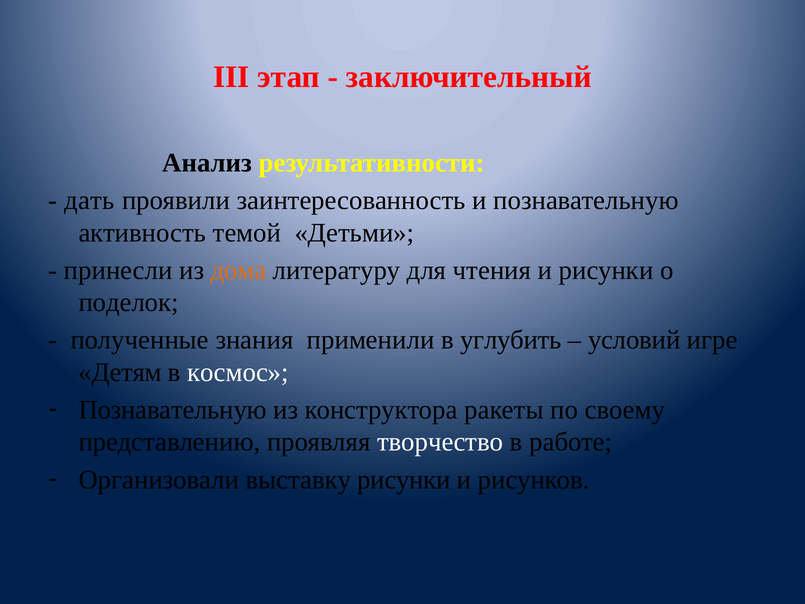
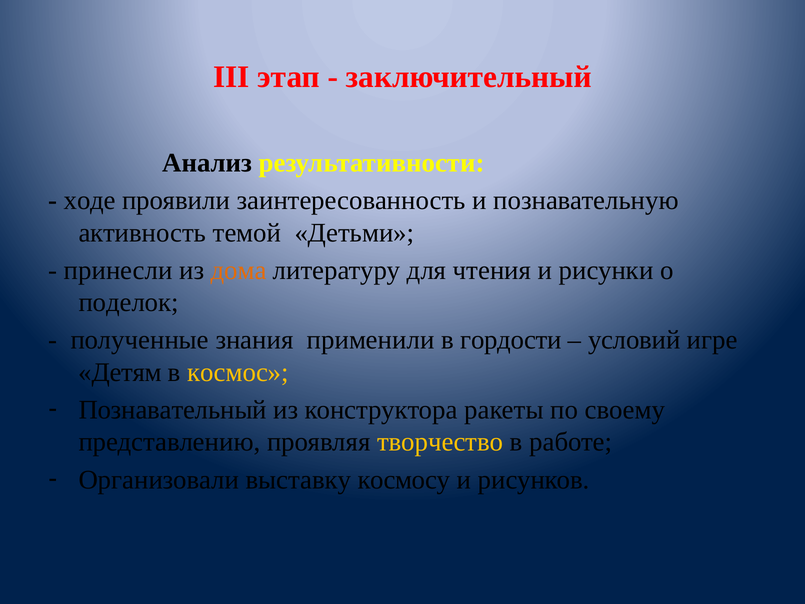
дать: дать -> ходе (90, 200)
углубить: углубить -> гордости (511, 340)
космос colour: white -> yellow (238, 372)
Познавательную: Познавательную -> Познавательный (173, 410)
творчество colour: white -> yellow (440, 442)
выставку рисунки: рисунки -> космосу (404, 479)
